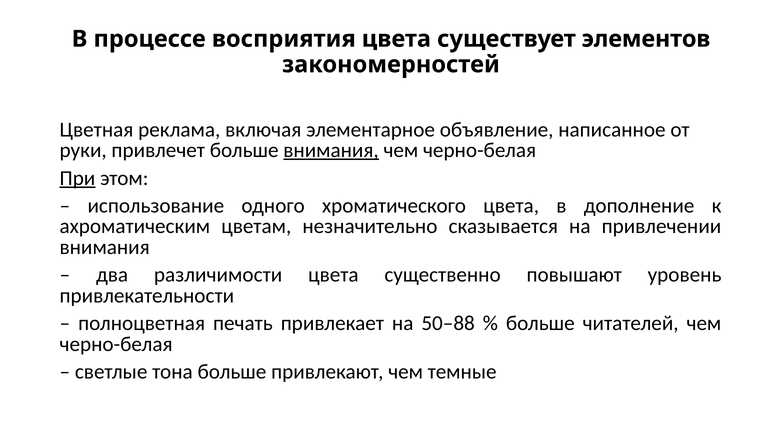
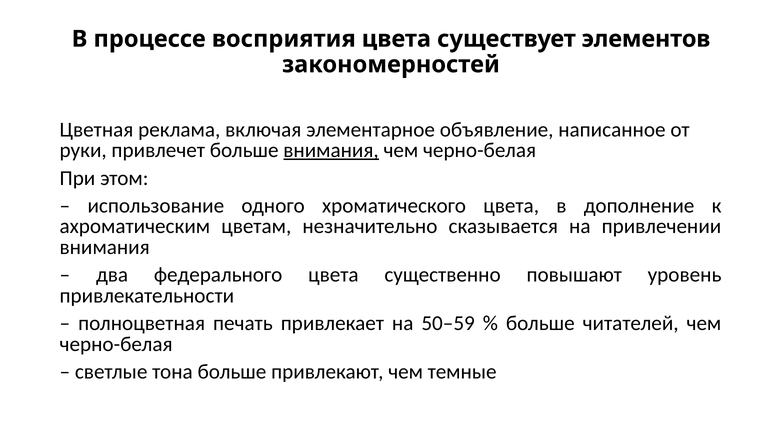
При underline: present -> none (77, 178)
различимости: различимости -> федерального (218, 275)
50–88: 50–88 -> 50–59 (448, 323)
